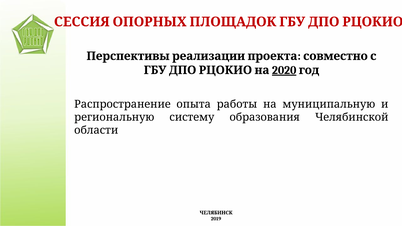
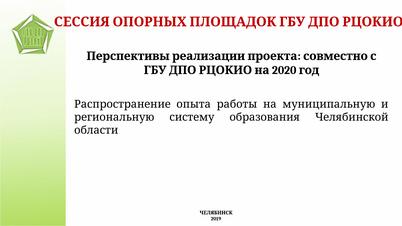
2020 underline: present -> none (284, 70)
